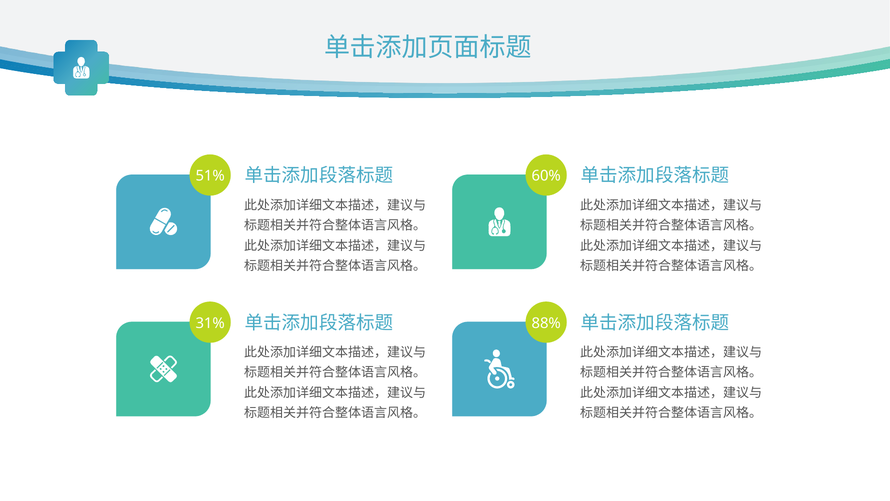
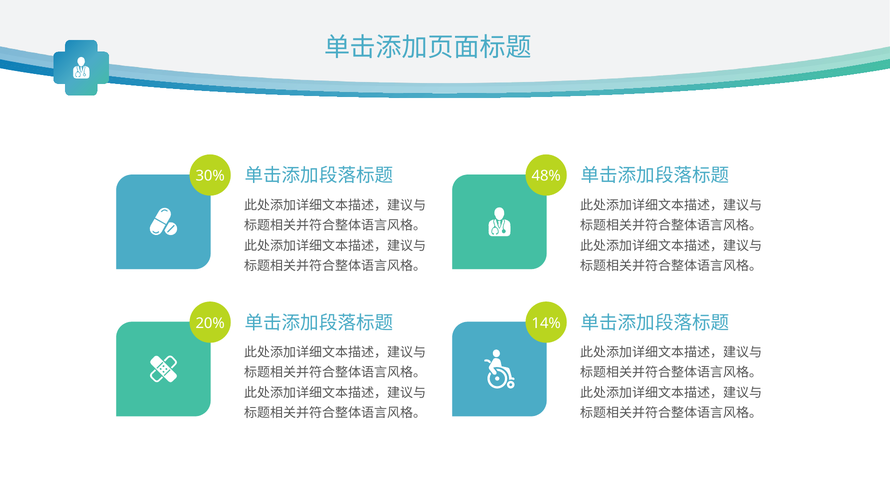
51%: 51% -> 30% (210, 176)
60%: 60% -> 48% (546, 176)
31%: 31% -> 20% (210, 323)
88%: 88% -> 14% (546, 323)
